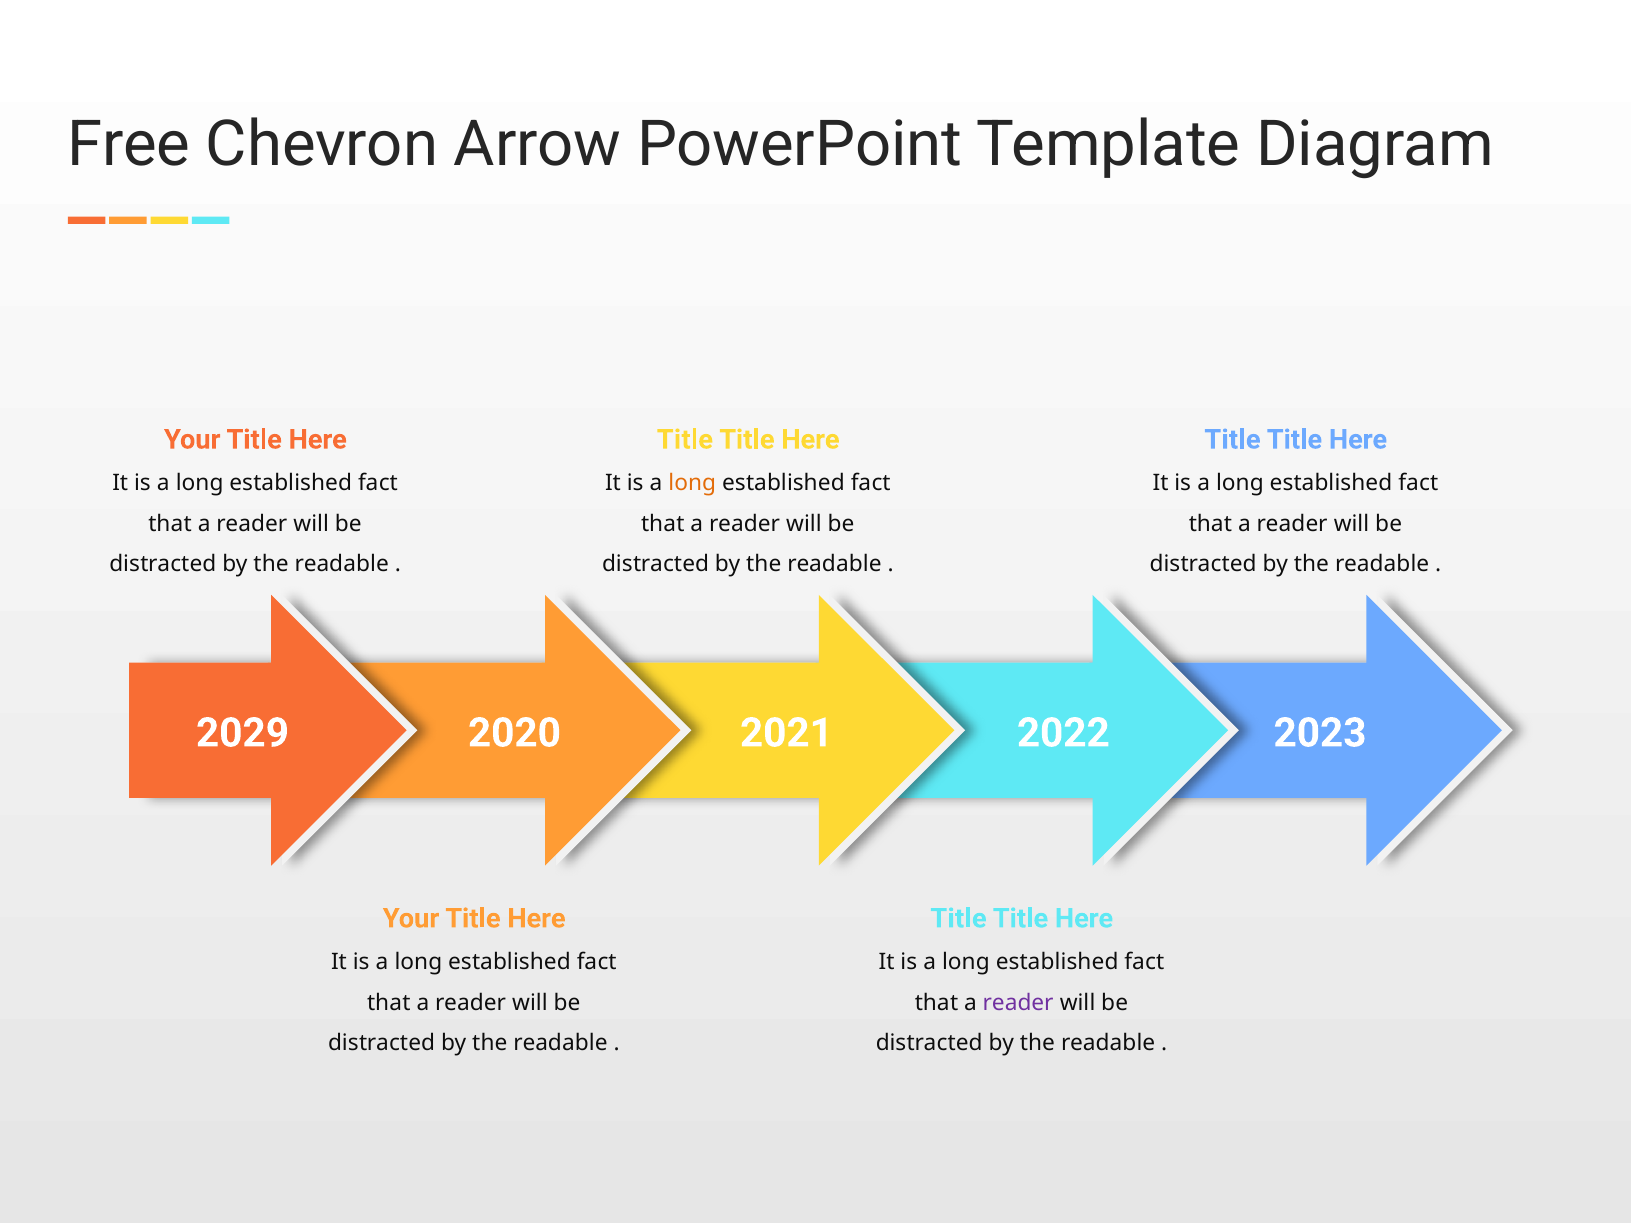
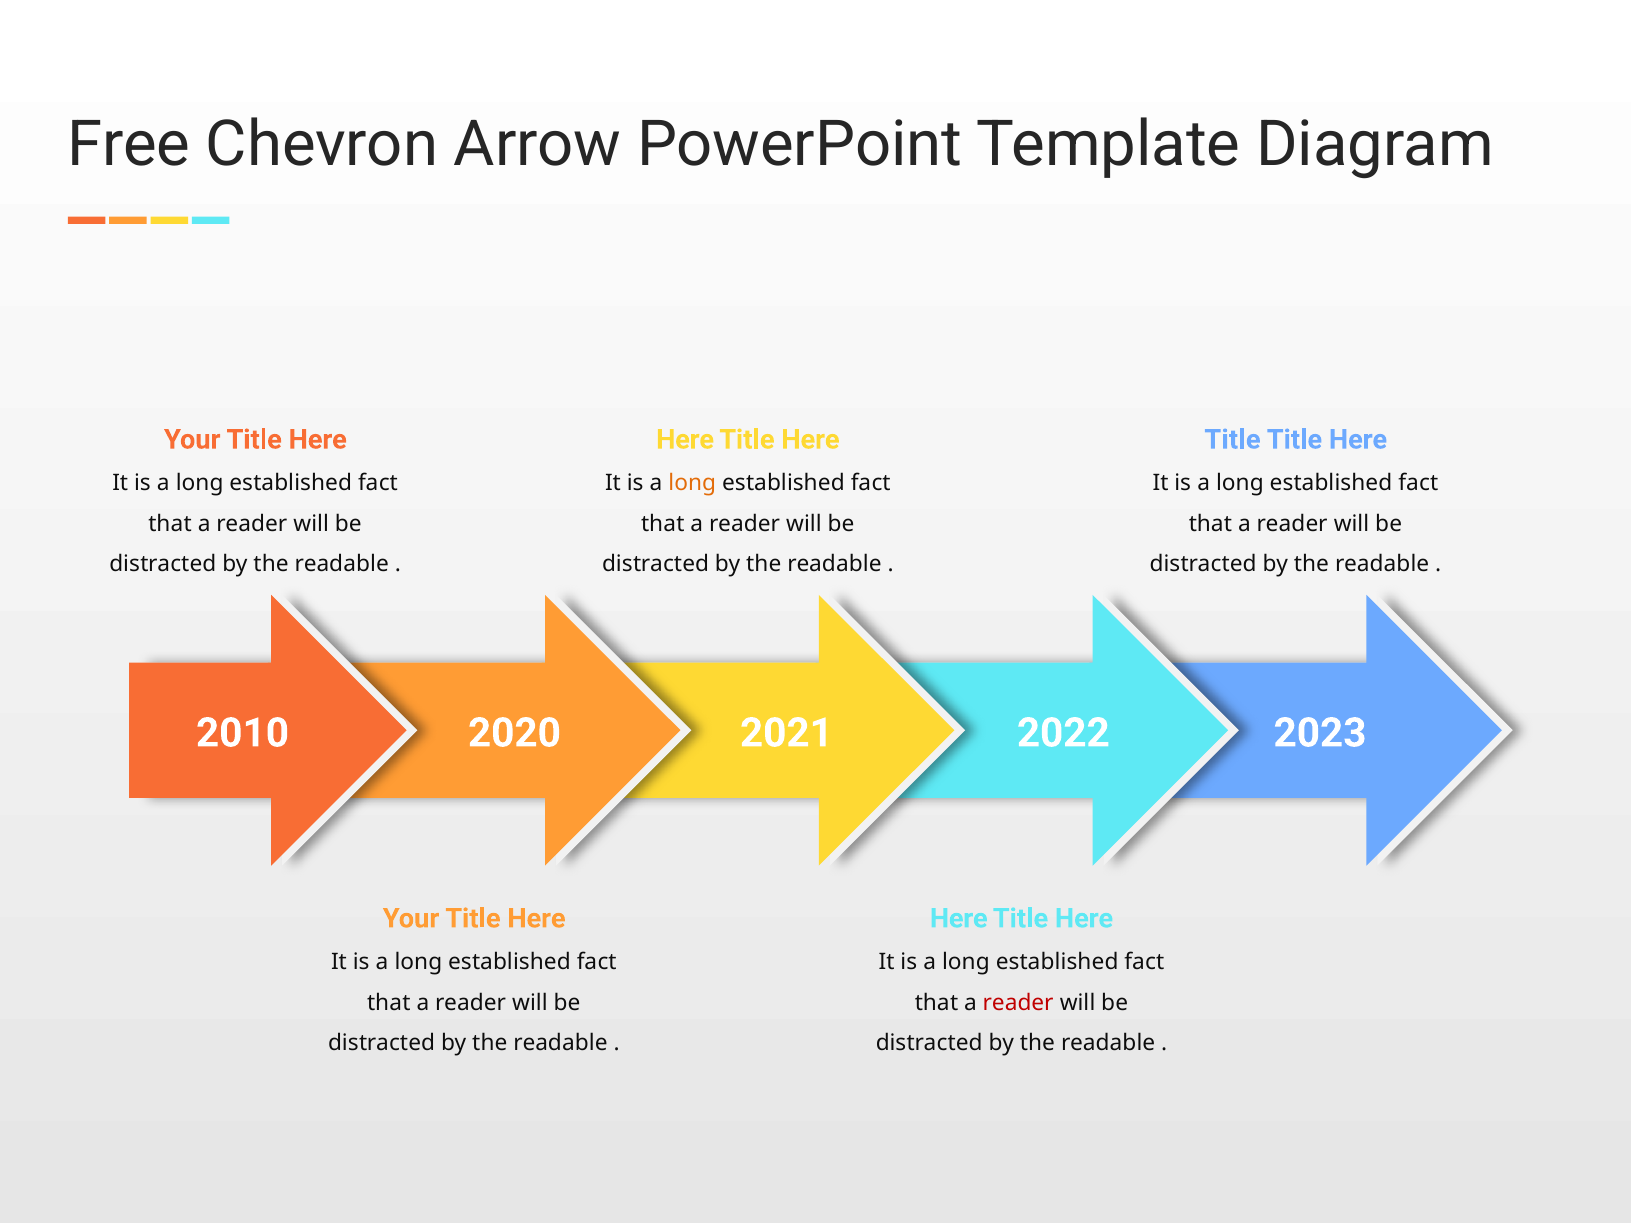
Title: Title -> Here (685, 440)
2029: 2029 -> 2010 (242, 733)
Title: Title -> Here (959, 919)
reader colour: purple -> red (1018, 1003)
